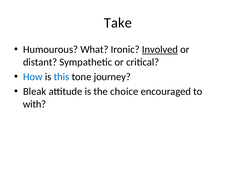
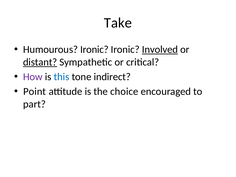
Humourous What: What -> Ironic (94, 50)
distant underline: none -> present (40, 62)
How colour: blue -> purple (33, 77)
journey: journey -> indirect (112, 77)
Bleak: Bleak -> Point (35, 91)
with: with -> part (34, 104)
